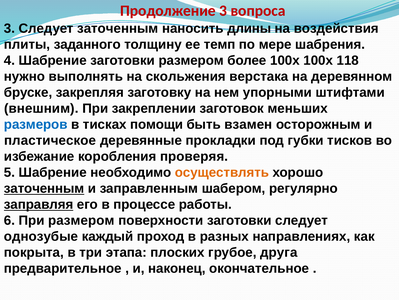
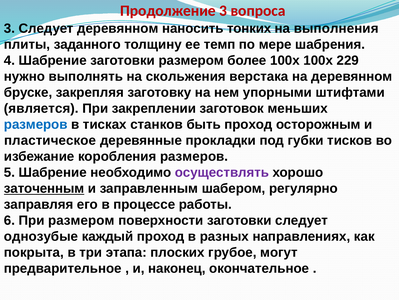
Следует заточенным: заточенным -> деревянном (118, 29)
длины: длины -> тонких (249, 29)
воздействия: воздействия -> выполнения (336, 29)
118: 118 -> 229 (348, 60)
внешним: внешним -> является (41, 108)
помощи: помощи -> станков (157, 124)
быть взамен: взамен -> проход (248, 124)
коробления проверяя: проверяя -> размеров (194, 156)
осуществлять colour: orange -> purple (222, 172)
заправляя underline: present -> none (39, 204)
друга: друга -> могут (279, 252)
